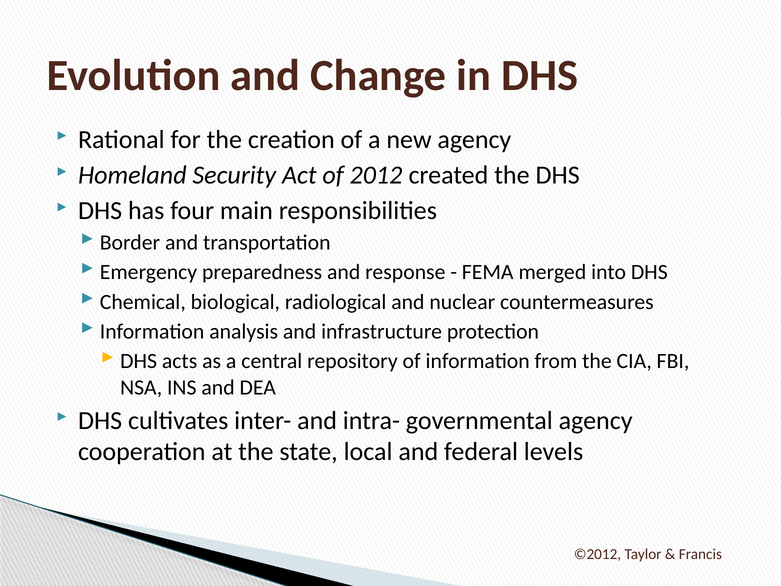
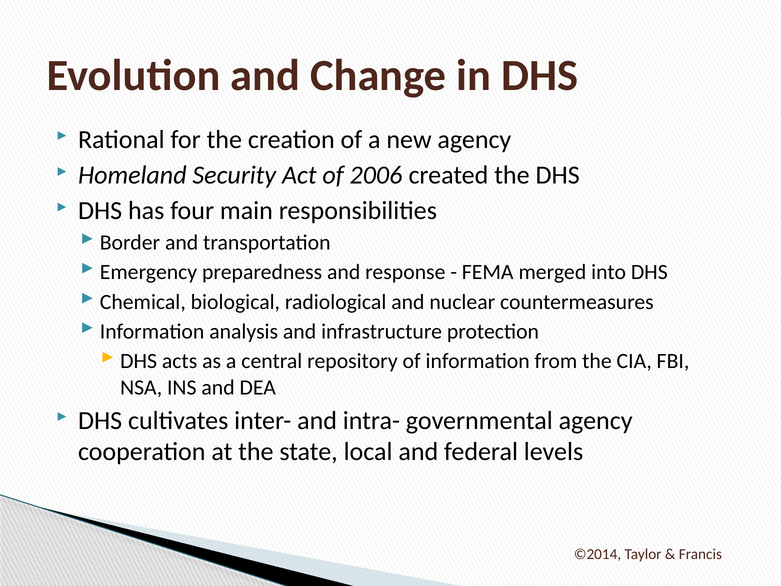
2012: 2012 -> 2006 (376, 175)
©2012: ©2012 -> ©2014 (597, 554)
